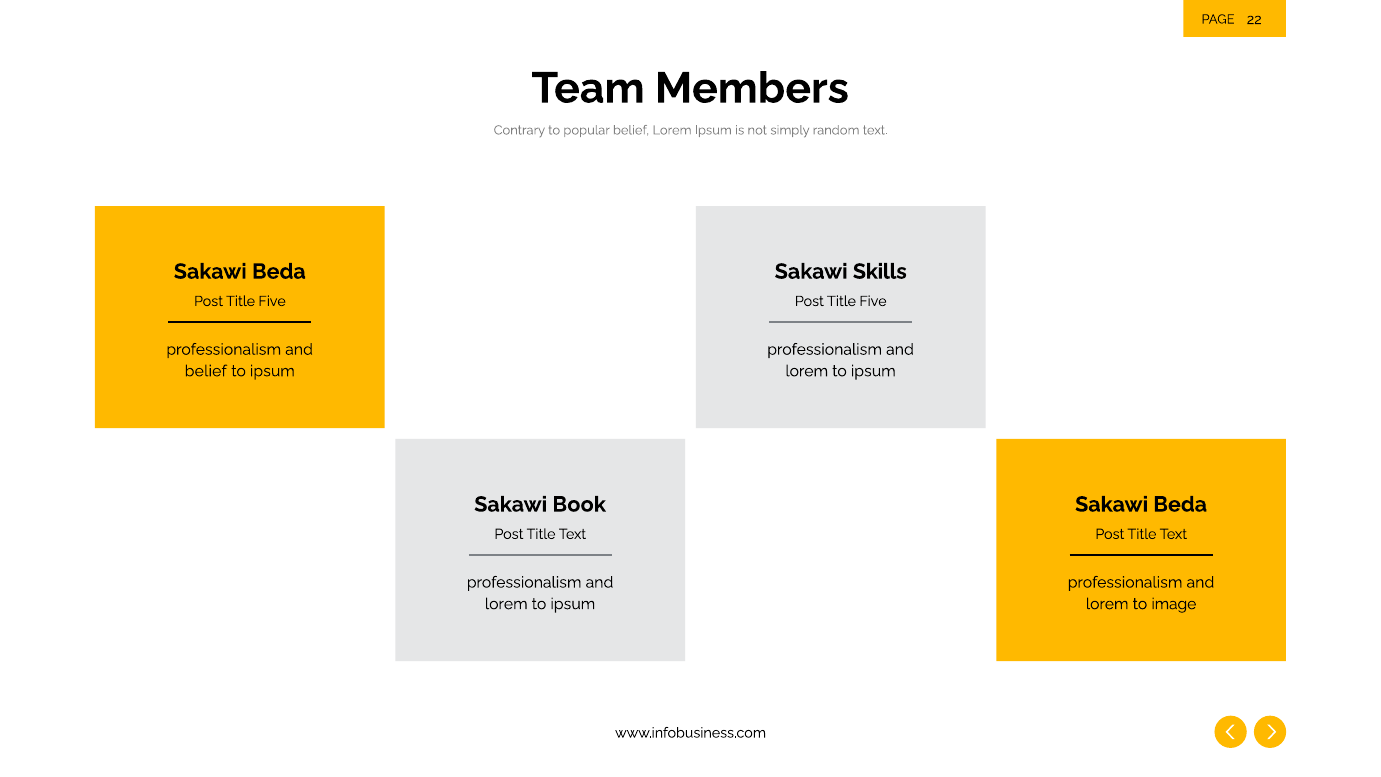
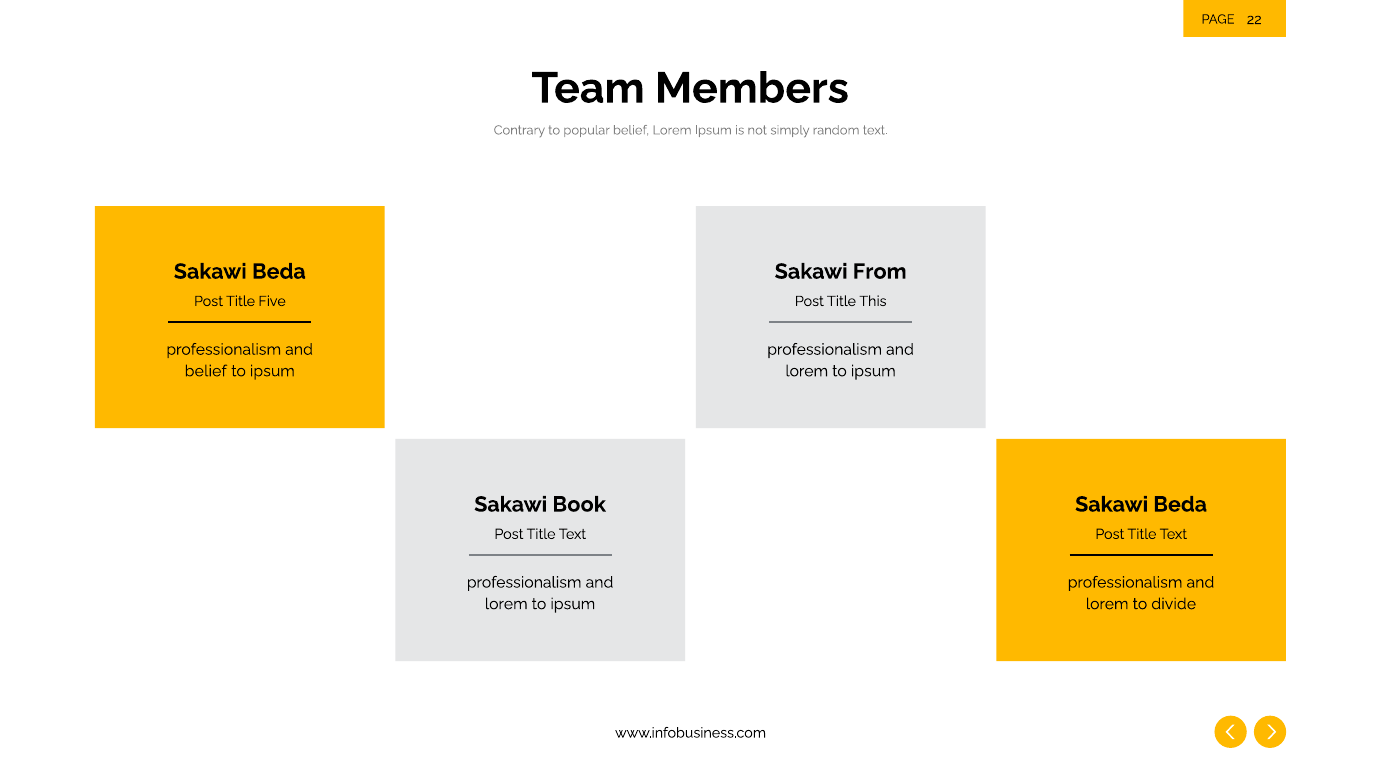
Skills: Skills -> From (880, 271)
Five: Five -> This (873, 301)
image: image -> divide (1174, 604)
